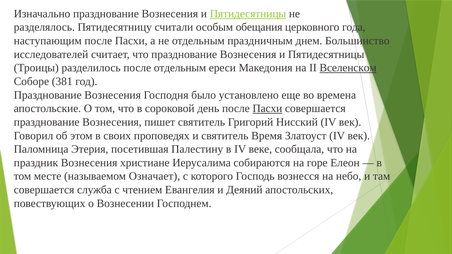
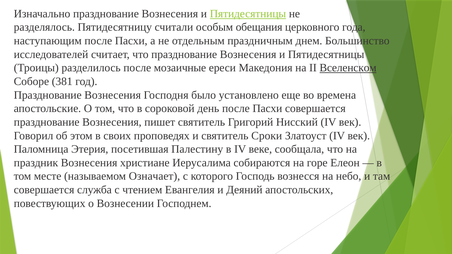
после отдельным: отдельным -> мозаичные (180, 68)
Пасхи underline: present -> none (267, 109)
Время: Время -> Сроки (267, 136)
